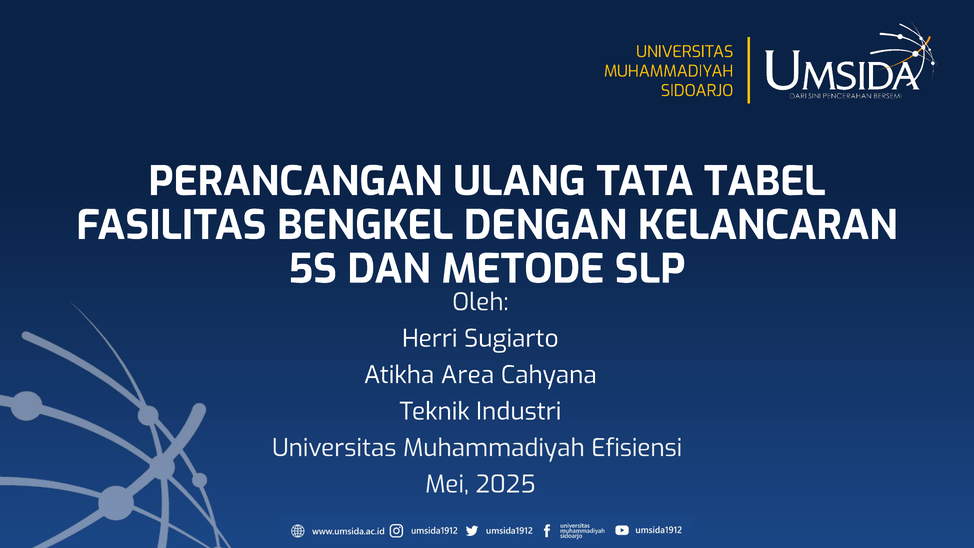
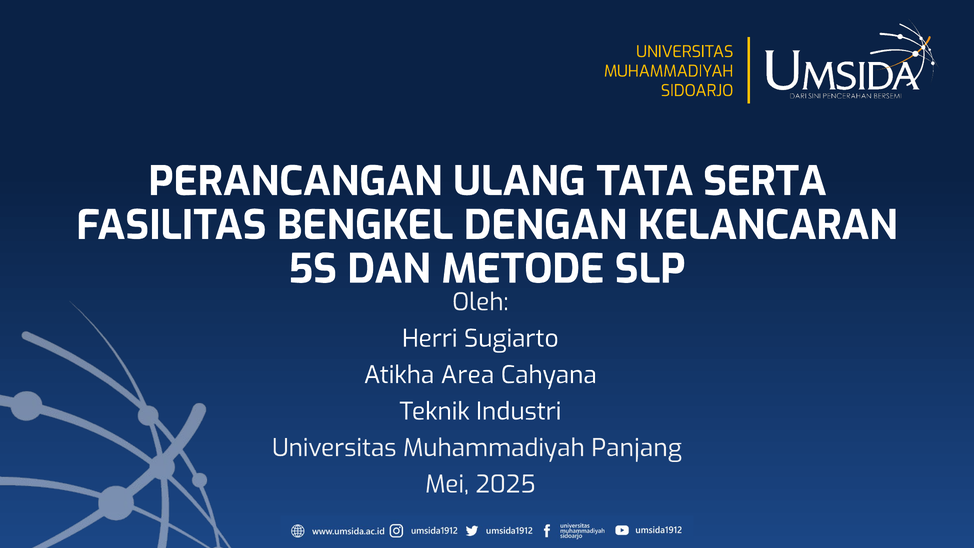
TABEL: TABEL -> SERTA (765, 182)
Efisiensi: Efisiensi -> Panjang (637, 448)
